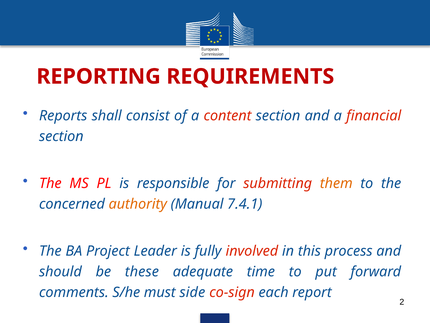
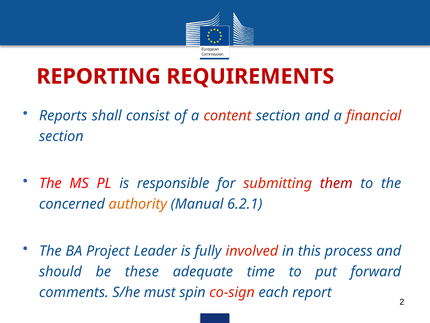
them colour: orange -> red (336, 183)
7.4.1: 7.4.1 -> 6.2.1 (245, 204)
side: side -> spin (192, 292)
